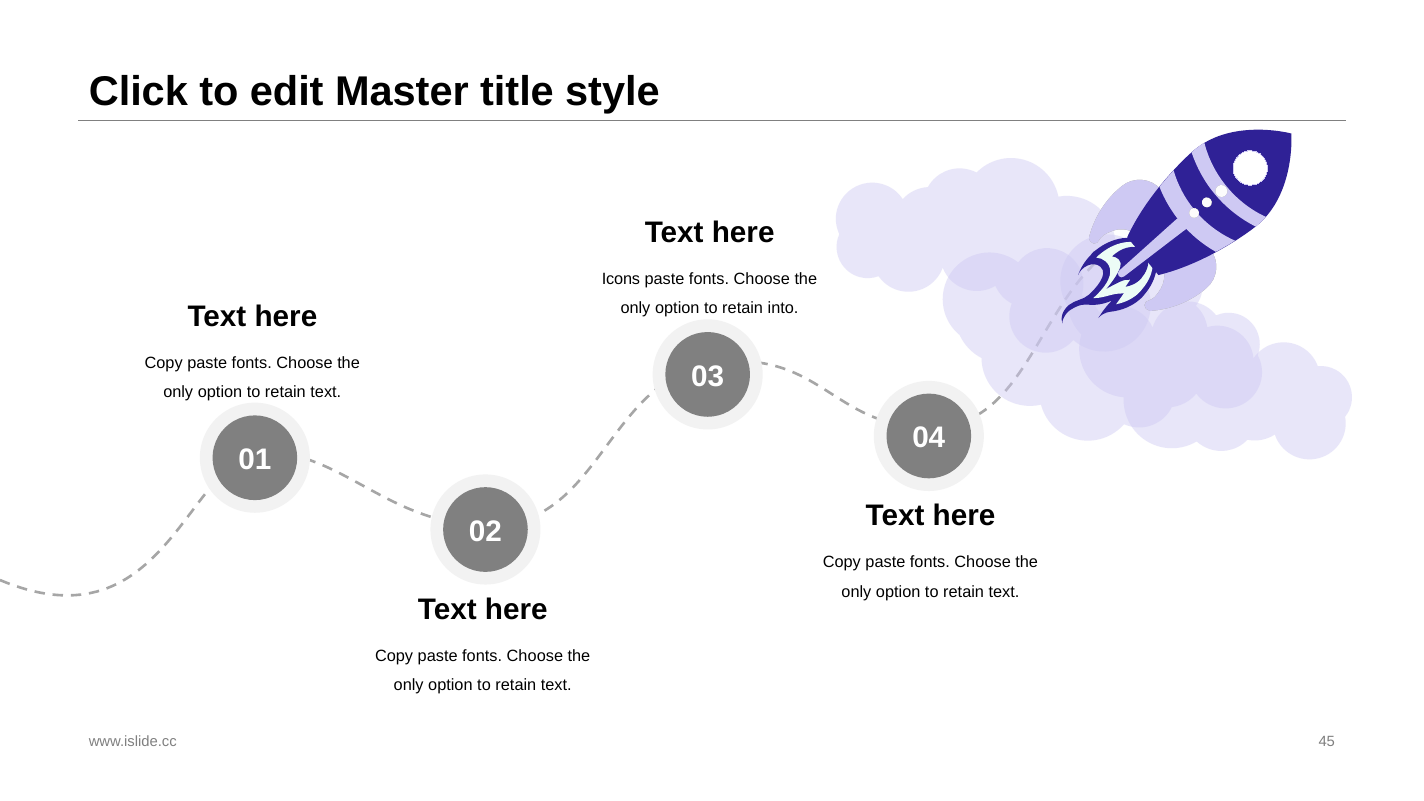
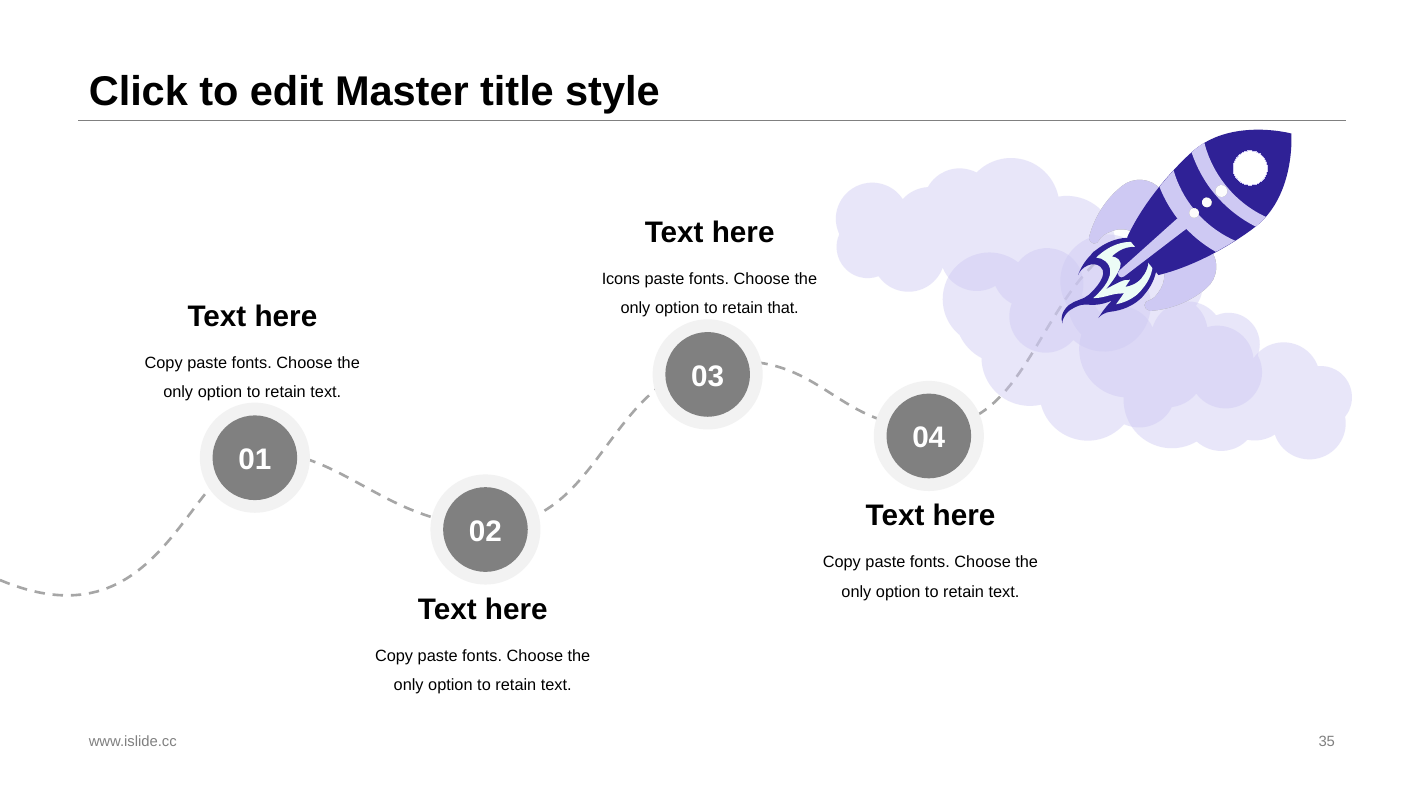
into: into -> that (783, 308)
45: 45 -> 35 (1327, 742)
